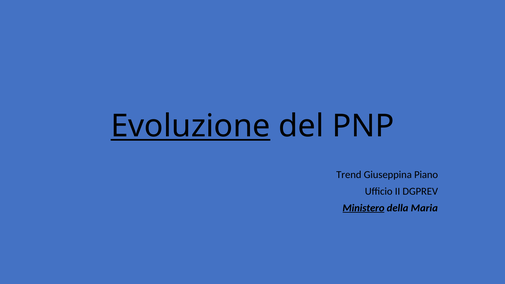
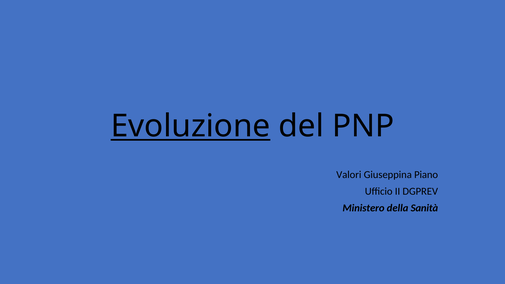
Trend: Trend -> Valori (349, 175)
Ministero underline: present -> none (363, 208)
Maria: Maria -> Sanità (424, 208)
